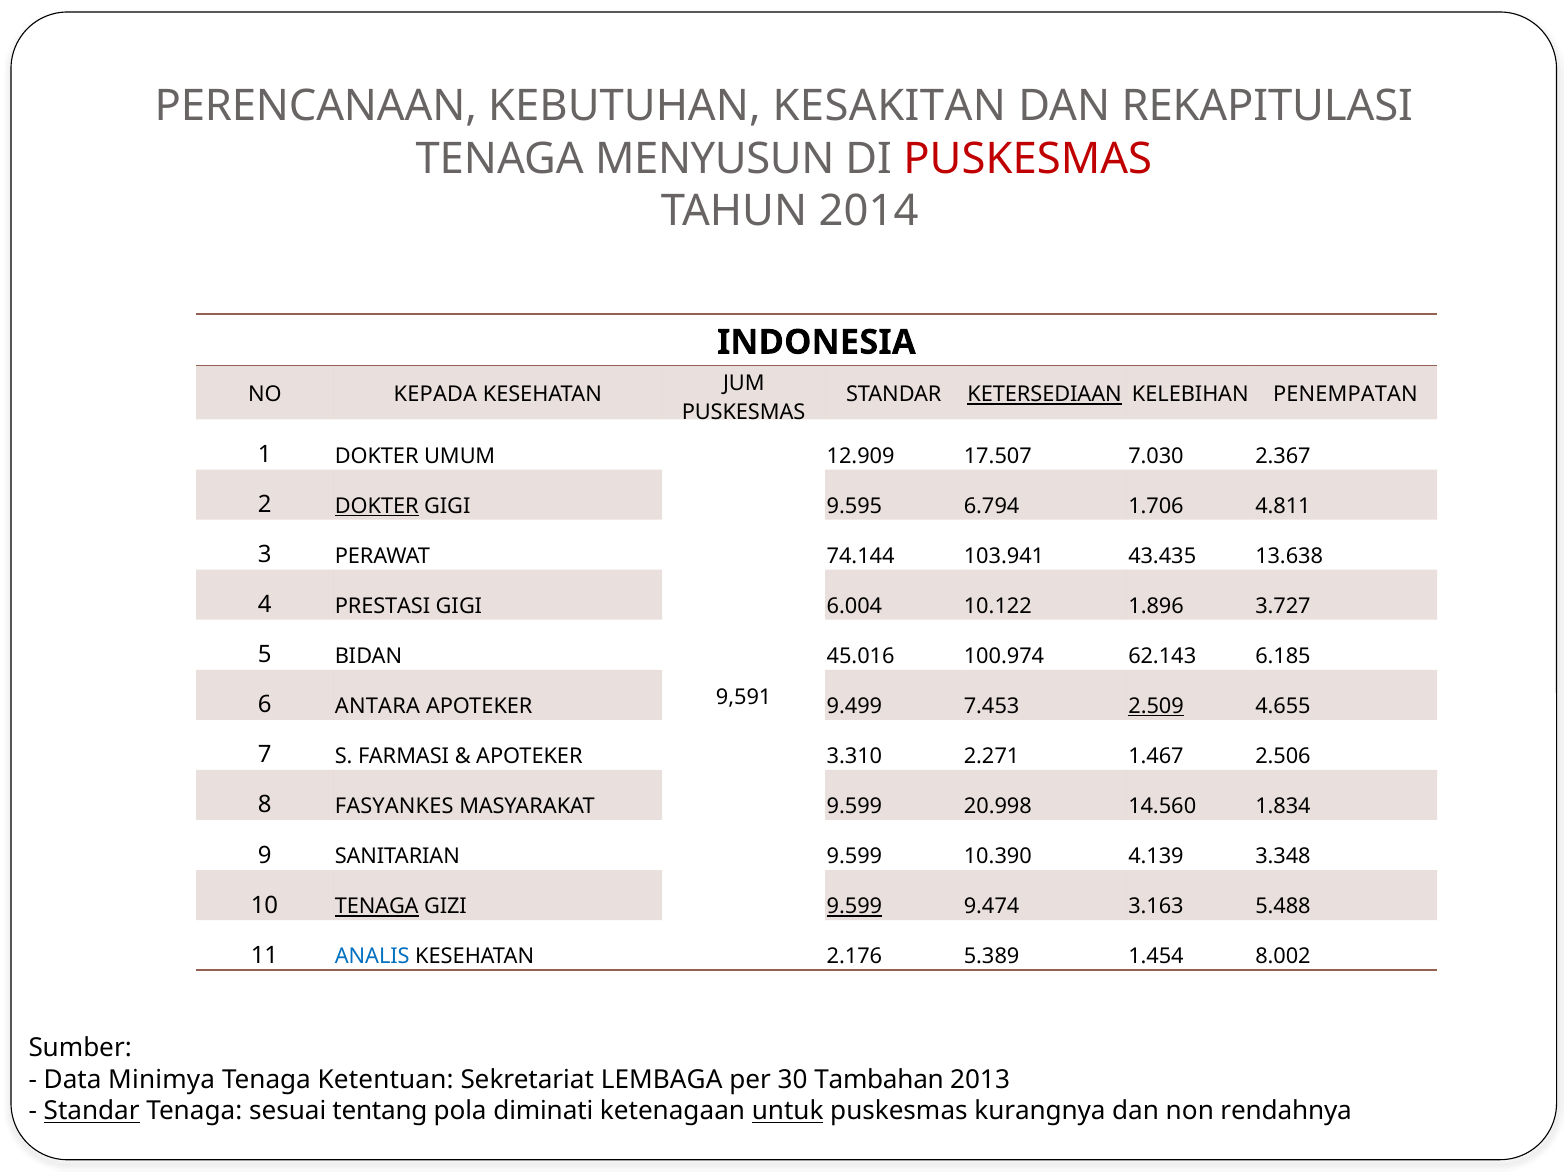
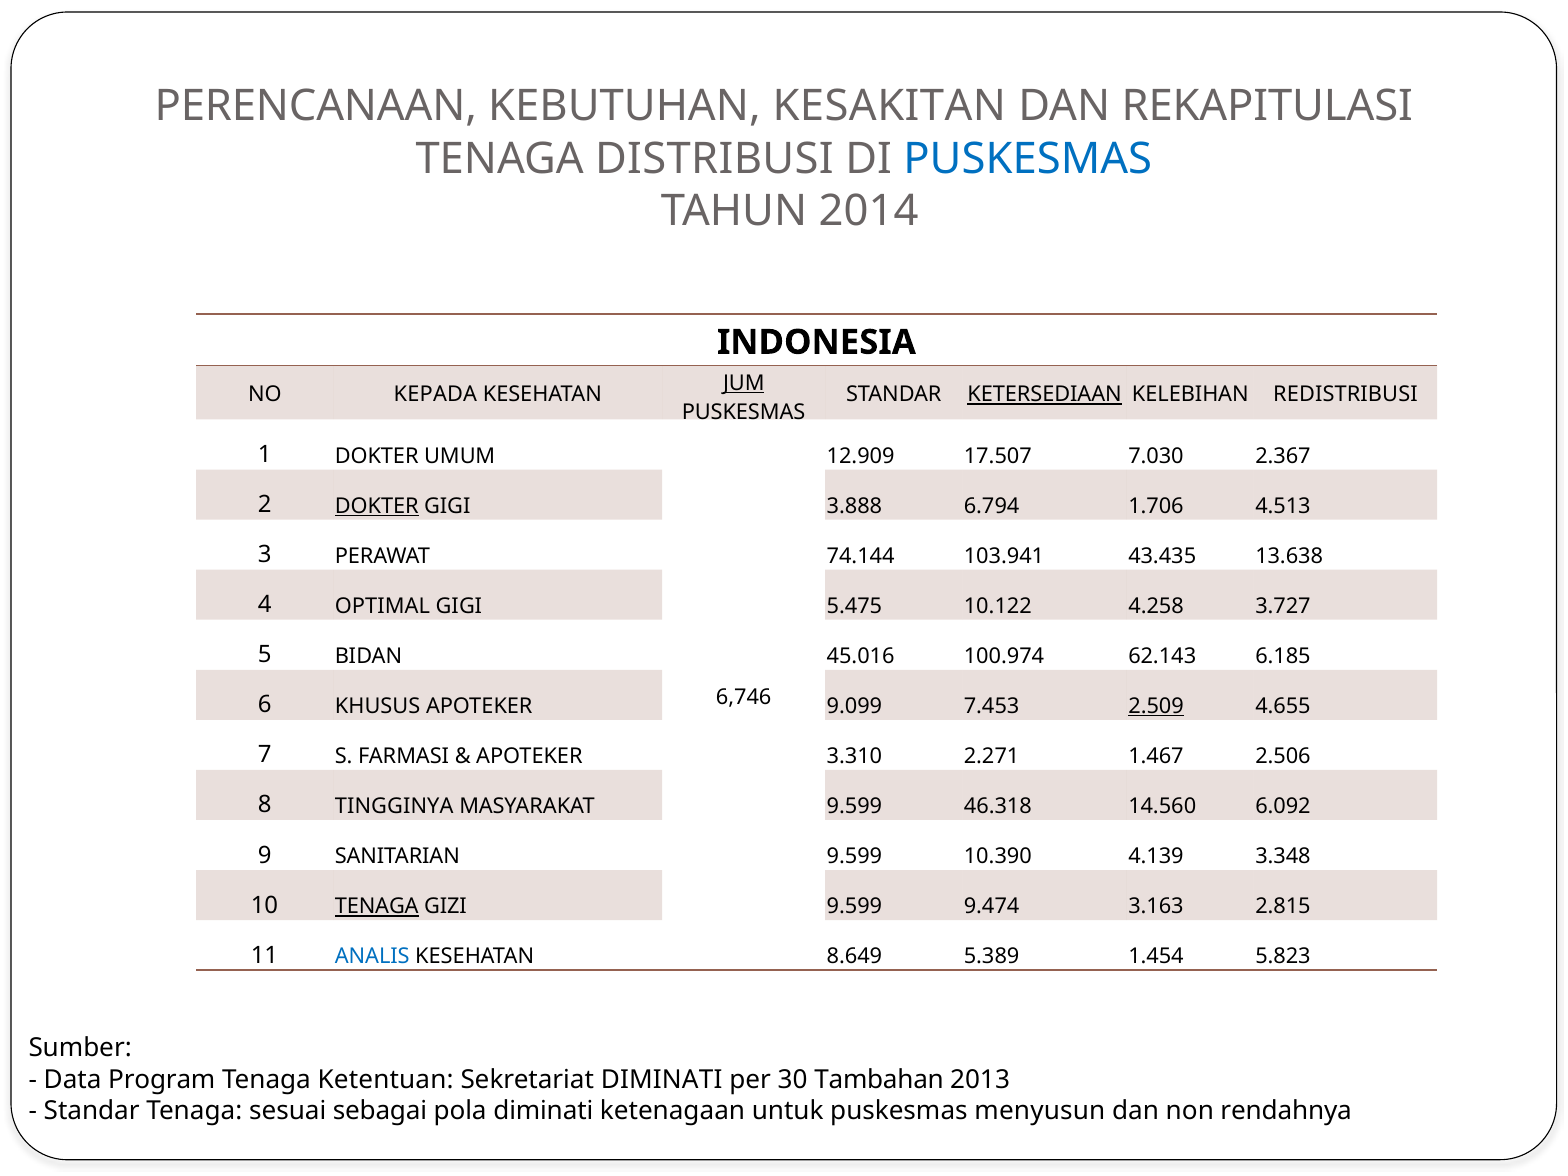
MENYUSUN: MENYUSUN -> DISTRIBUSI (714, 159)
PUSKESMAS colour: red -> blue (1028, 159)
JUM underline: none -> present (744, 383)
PENEMPATAN: PENEMPATAN -> REDISTRIBUSI (1345, 395)
9.595: 9.595 -> 3.888 (854, 506)
4.811: 4.811 -> 4.513 (1283, 506)
PRESTASI: PRESTASI -> OPTIMAL (382, 606)
6.004: 6.004 -> 5.475 (854, 606)
1.896: 1.896 -> 4.258 (1156, 606)
9,591: 9,591 -> 6,746 (744, 697)
ANTARA: ANTARA -> KHUSUS (378, 706)
9.499: 9.499 -> 9.099 (854, 706)
FASYANKES: FASYANKES -> TINGGINYA (394, 807)
20.998: 20.998 -> 46.318 (998, 807)
1.834: 1.834 -> 6.092 (1283, 807)
9.599 underline: present -> none (854, 907)
5.488: 5.488 -> 2.815 (1283, 907)
2.176: 2.176 -> 8.649 (854, 957)
8.002: 8.002 -> 5.823 (1283, 957)
Minimya: Minimya -> Program (162, 1080)
Sekretariat LEMBAGA: LEMBAGA -> DIMINATI (662, 1080)
Standar underline: present -> none (92, 1111)
tentang: tentang -> sebagai (380, 1111)
untuk underline: present -> none (788, 1111)
kurangnya: kurangnya -> menyusun (1040, 1111)
